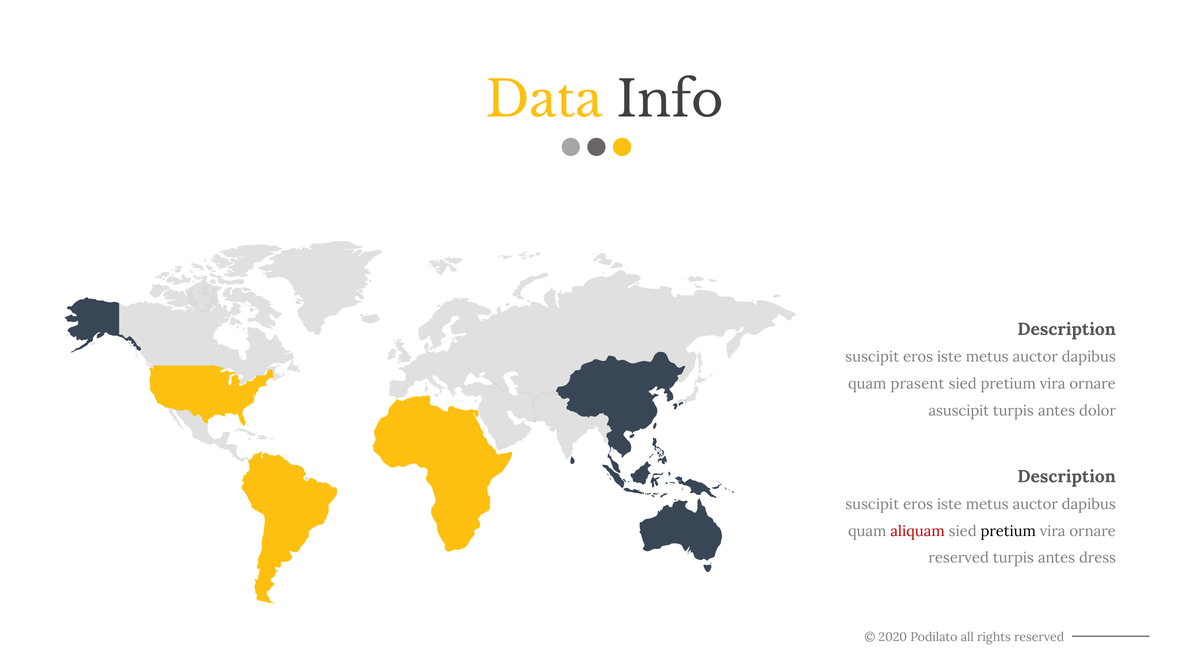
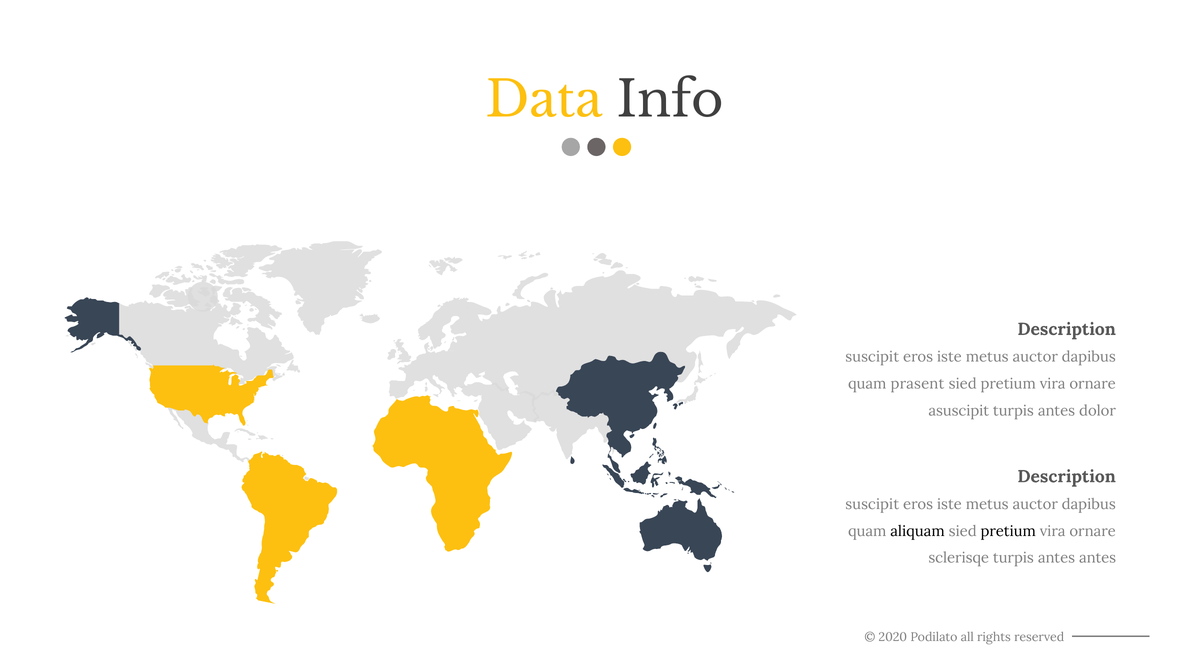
aliquam colour: red -> black (918, 531)
reserved: reserved -> sclerisqe (959, 558)
antes dress: dress -> antes (1098, 558)
